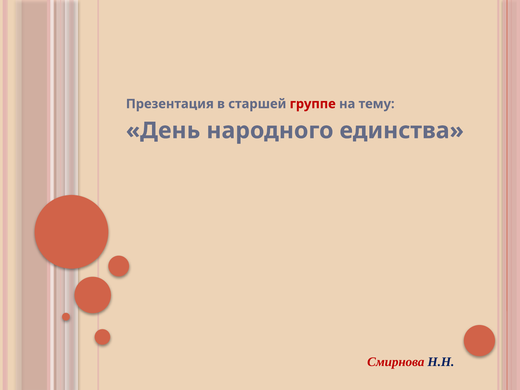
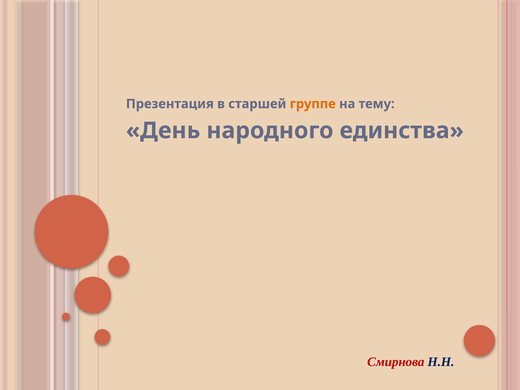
группе colour: red -> orange (313, 104)
